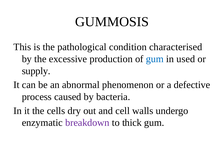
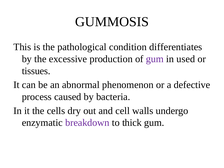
characterised: characterised -> differentiates (176, 47)
gum colour: blue -> purple (155, 59)
supply: supply -> tissues (36, 71)
